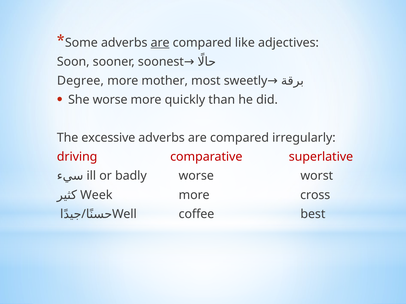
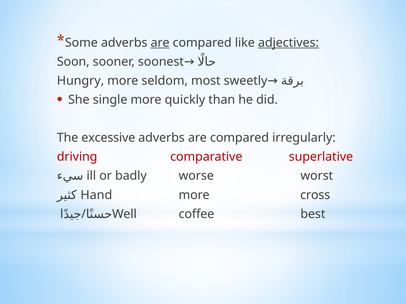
adjectives underline: none -> present (288, 43)
Degree: Degree -> Hungry (80, 81)
mother: mother -> seldom (165, 81)
She worse: worse -> single (110, 100)
Week: Week -> Hand (96, 195)
